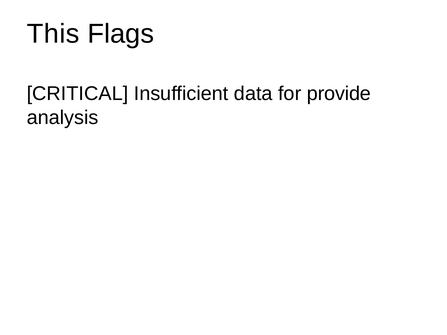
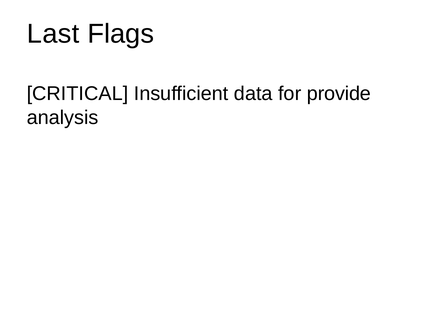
This: This -> Last (53, 34)
